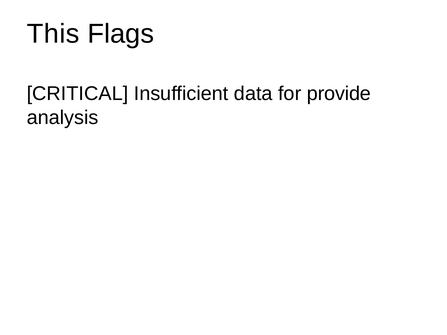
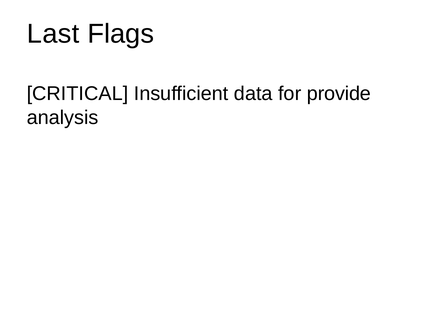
This: This -> Last (53, 34)
